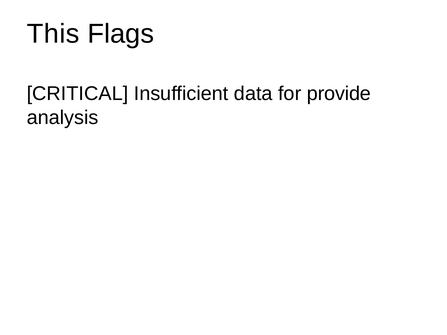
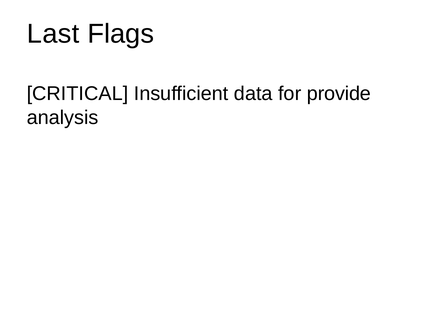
This: This -> Last (53, 34)
